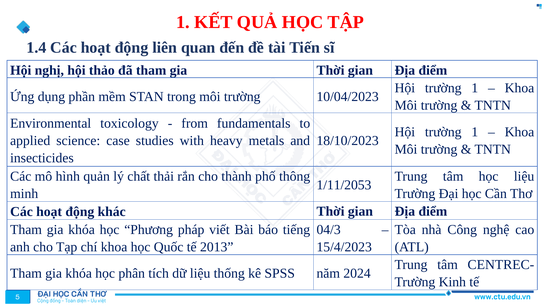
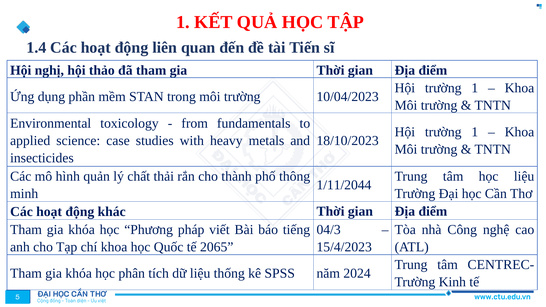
1/11/2053: 1/11/2053 -> 1/11/2044 (344, 185)
2013: 2013 -> 2065 (217, 247)
